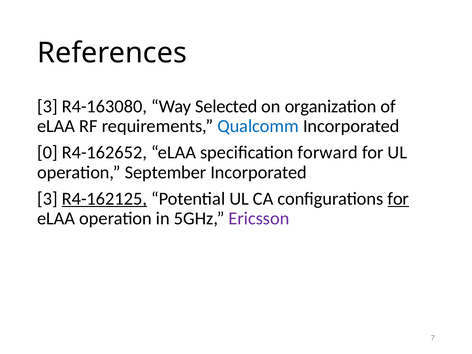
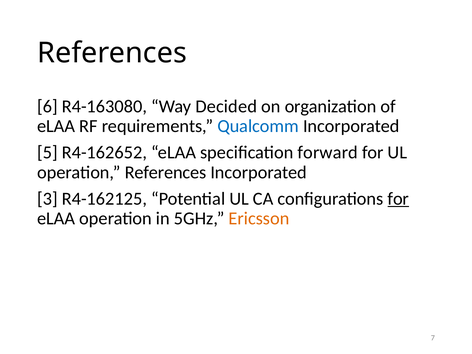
3: 3 -> 6 (47, 106)
Selected: Selected -> Decided (226, 106)
0: 0 -> 5 (47, 153)
operation September: September -> References (166, 172)
R4-162125 underline: present -> none (104, 199)
Ericsson colour: purple -> orange (259, 218)
